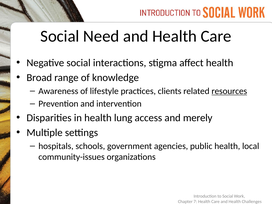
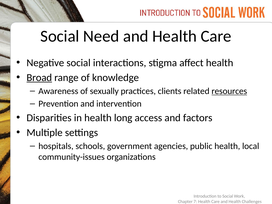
Broad underline: none -> present (39, 78)
lifestyle: lifestyle -> sexually (104, 91)
lung: lung -> long (123, 118)
merely: merely -> factors (198, 118)
